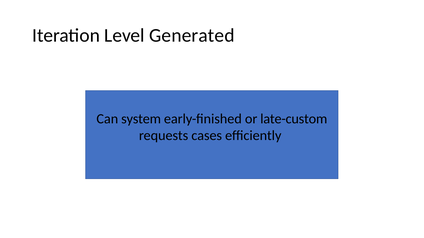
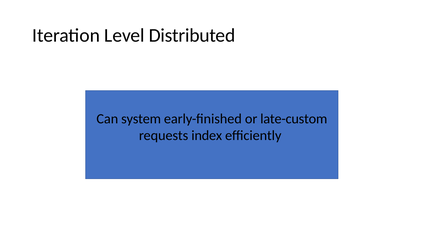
Generated: Generated -> Distributed (192, 36)
cases: cases -> index (207, 136)
